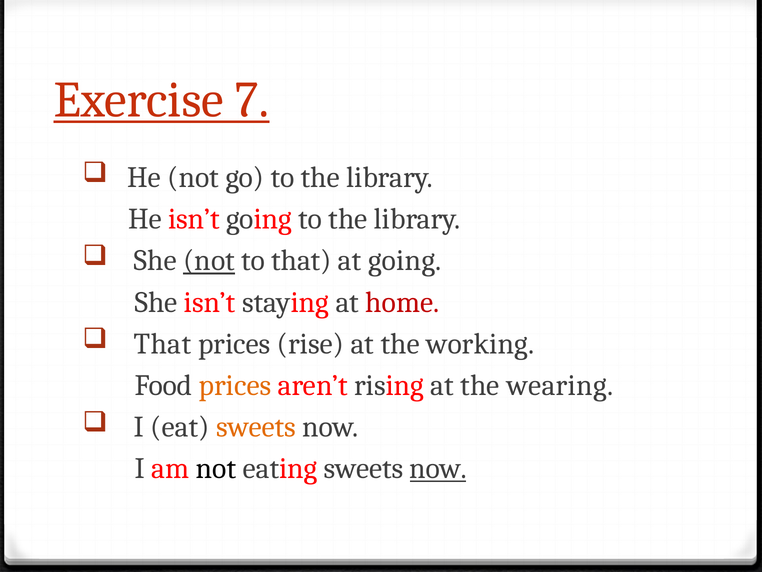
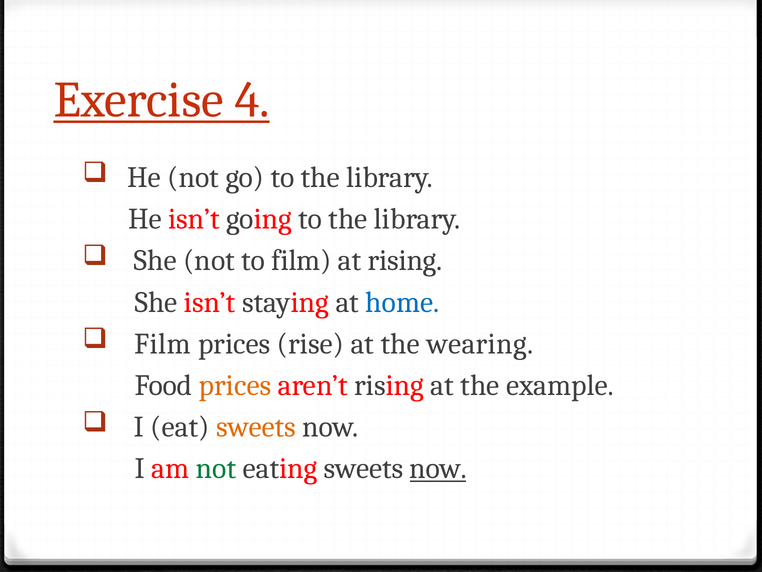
7: 7 -> 4 (252, 100)
not underline: present -> none (209, 260)
to that: that -> film (302, 260)
at going: going -> rising (405, 260)
home colour: red -> blue (402, 302)
That: That -> Film (163, 343)
working: working -> wearing (480, 343)
wearing: wearing -> example (560, 385)
not colour: black -> green (216, 468)
